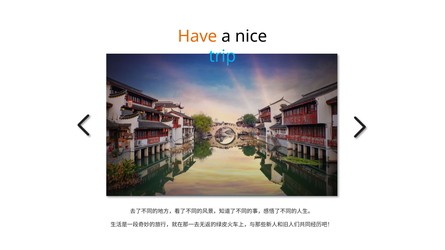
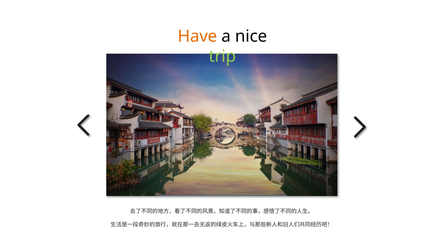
trip colour: light blue -> light green (222, 56)
